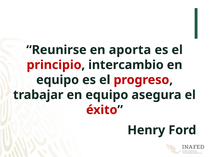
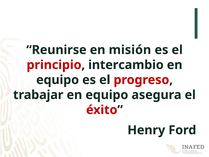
aporta: aporta -> misión (130, 50)
